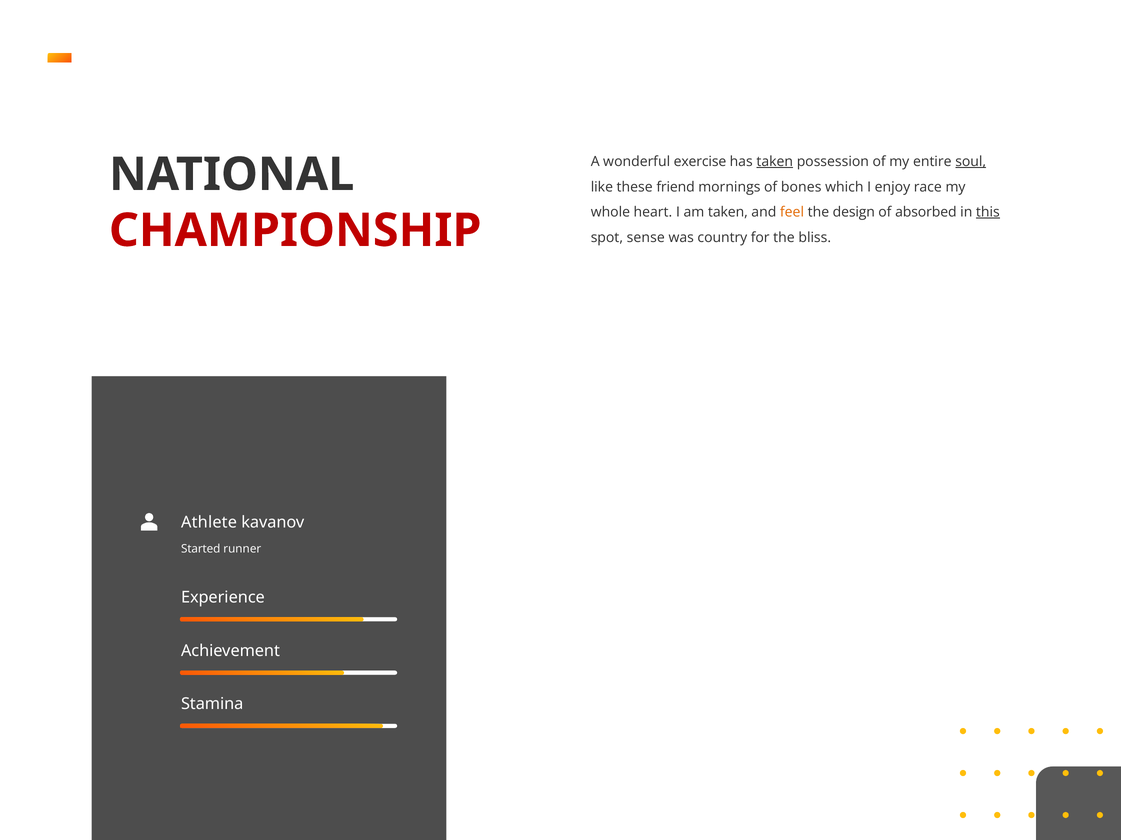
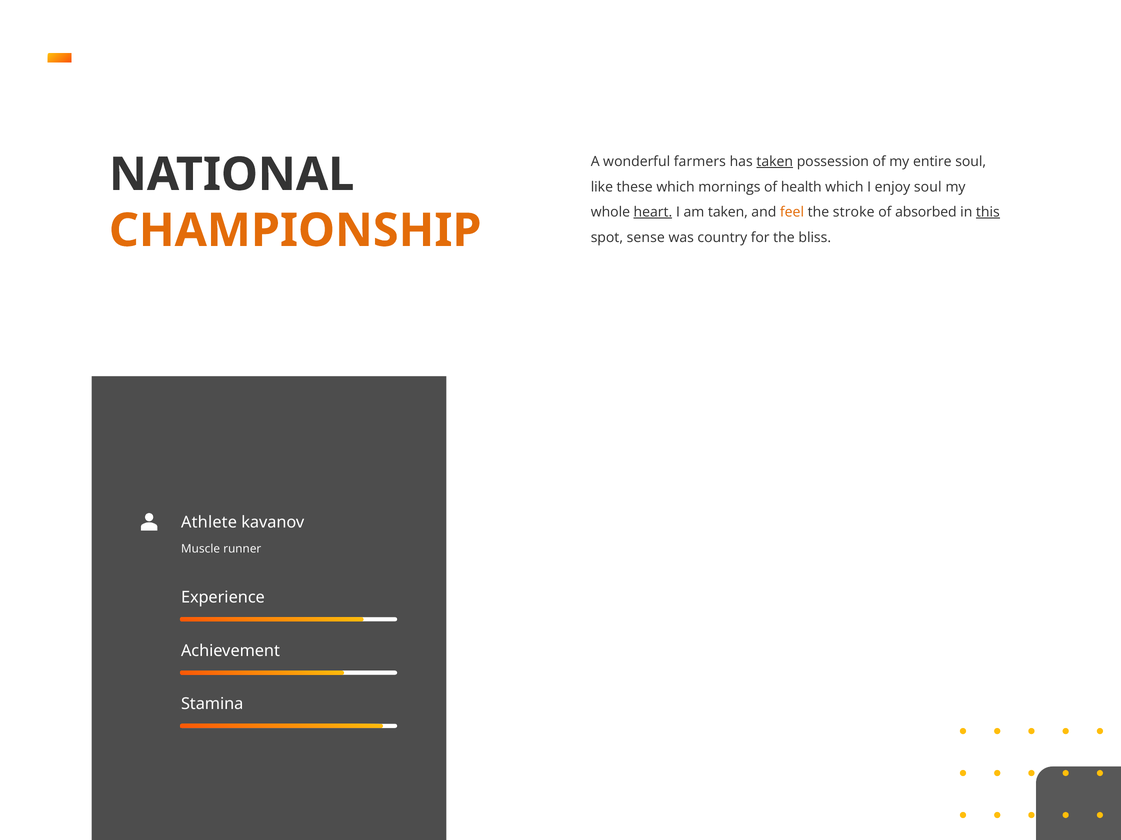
exercise: exercise -> farmers (700, 162)
soul underline: present -> none (971, 162)
these friend: friend -> which (676, 187)
bones: bones -> health (801, 187)
enjoy race: race -> soul (928, 187)
heart underline: none -> present (653, 212)
design: design -> stroke (854, 212)
CHAMPIONSHIP colour: red -> orange (295, 231)
Started: Started -> Muscle (201, 549)
